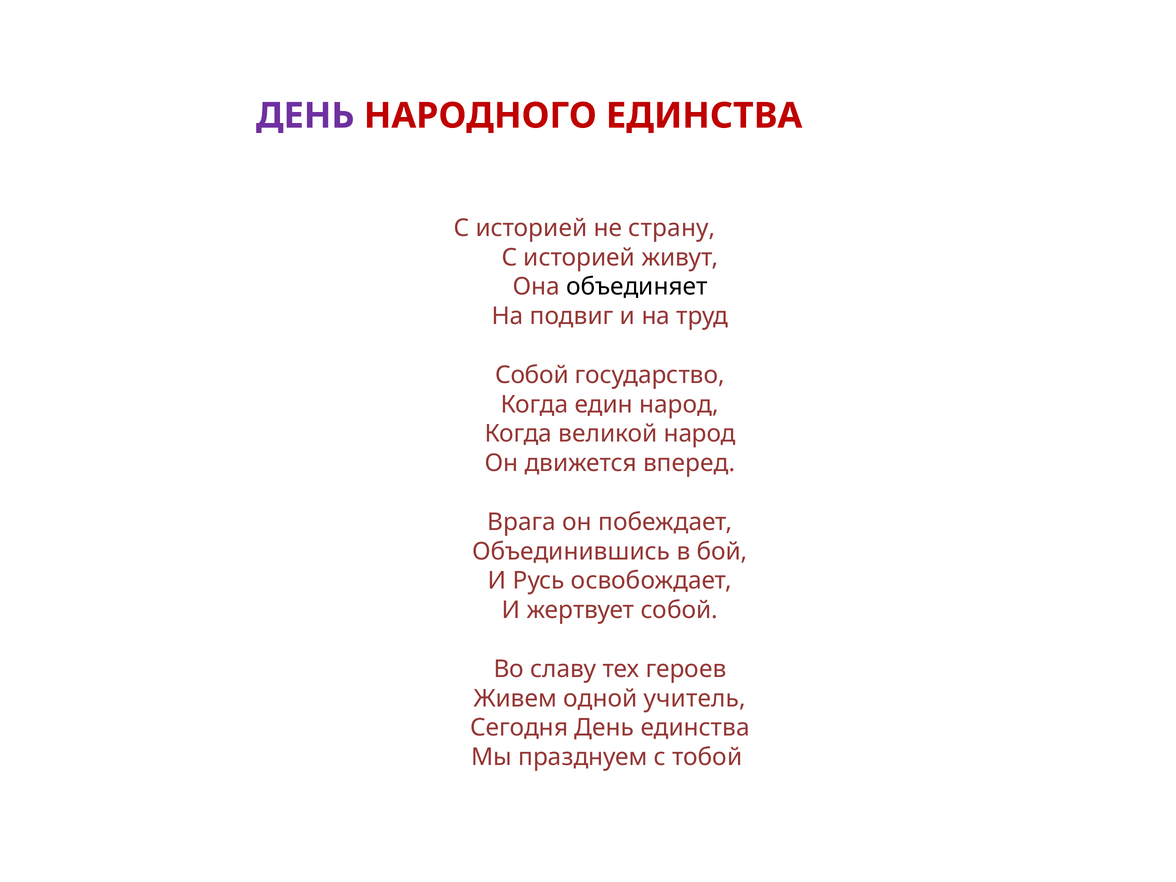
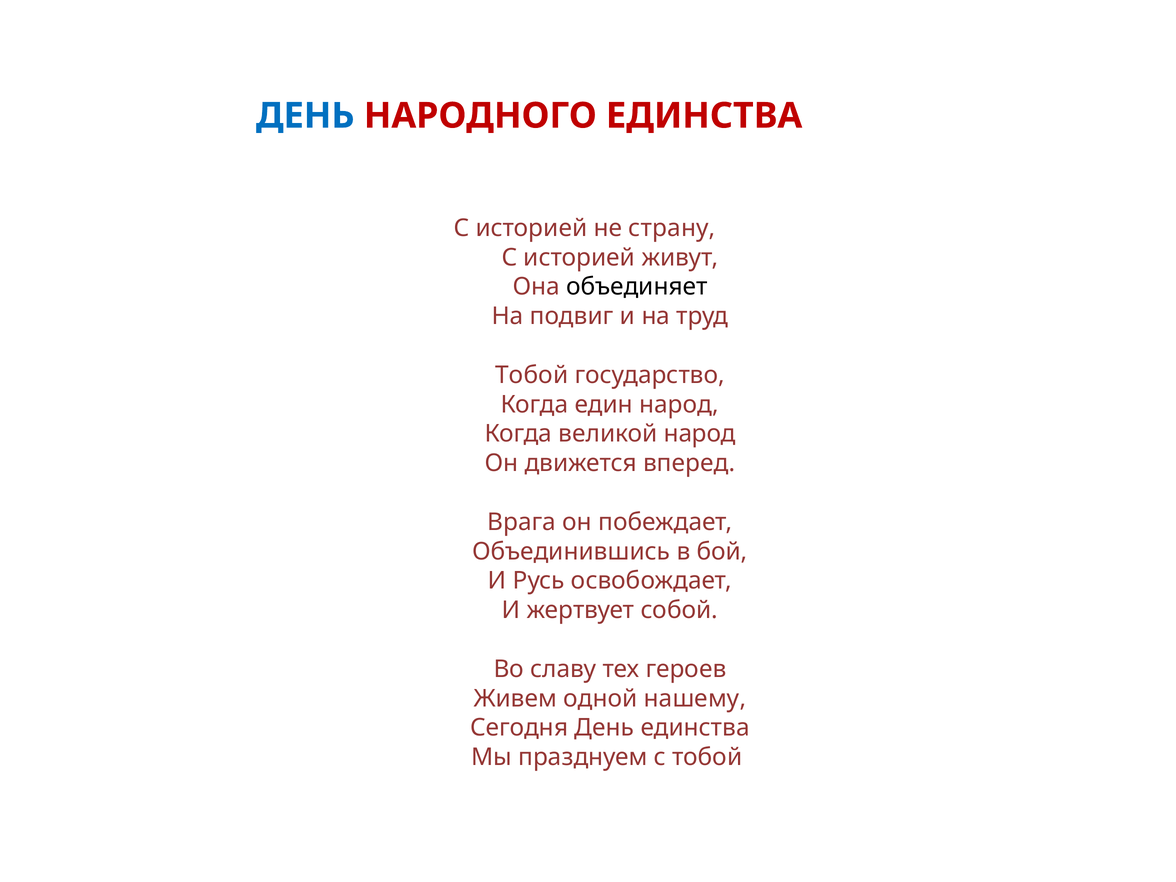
ДЕНЬ colour: purple -> blue (305, 116)
Собой: Собой -> Тобой (532, 375)
учитель: учитель -> нашему (695, 698)
